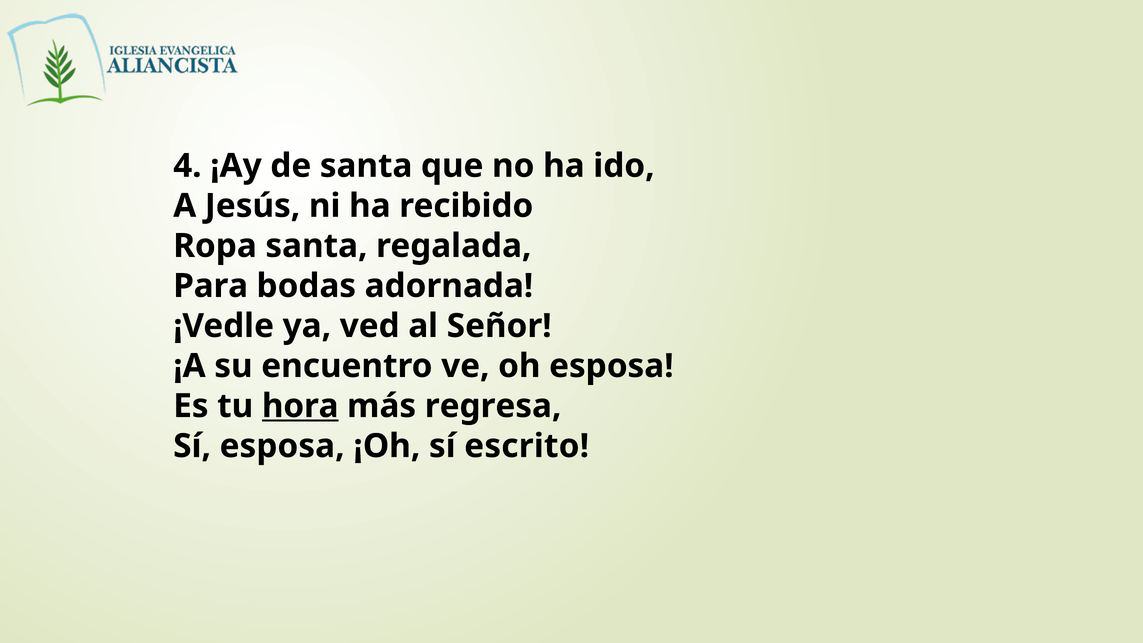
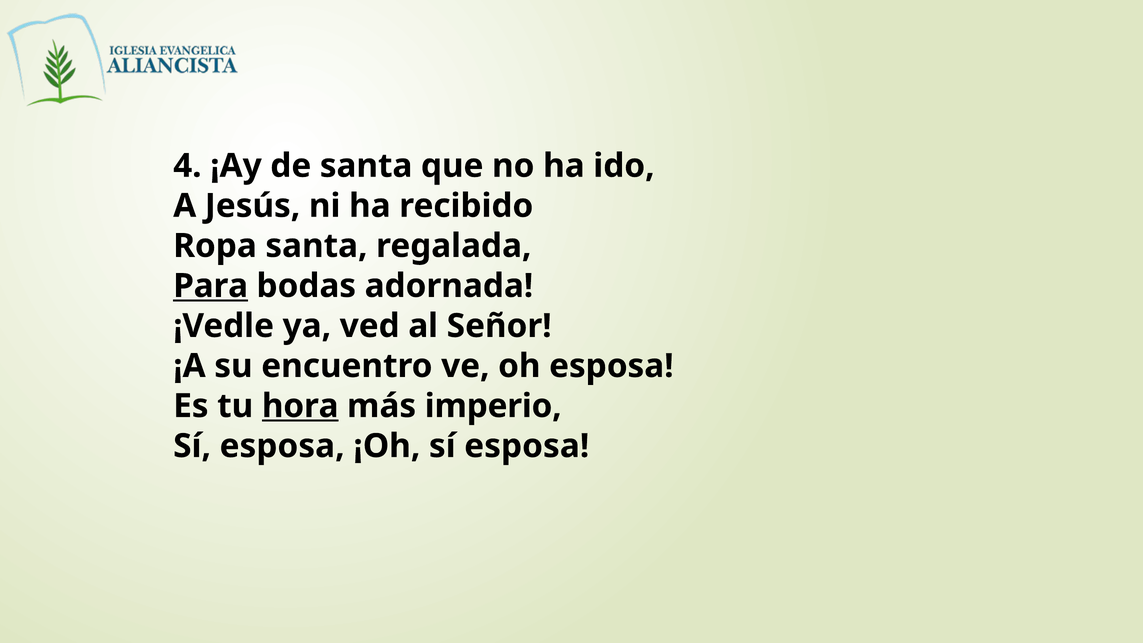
Para underline: none -> present (211, 286)
regresa: regresa -> imperio (493, 406)
¡Oh sí escrito: escrito -> esposa (527, 446)
